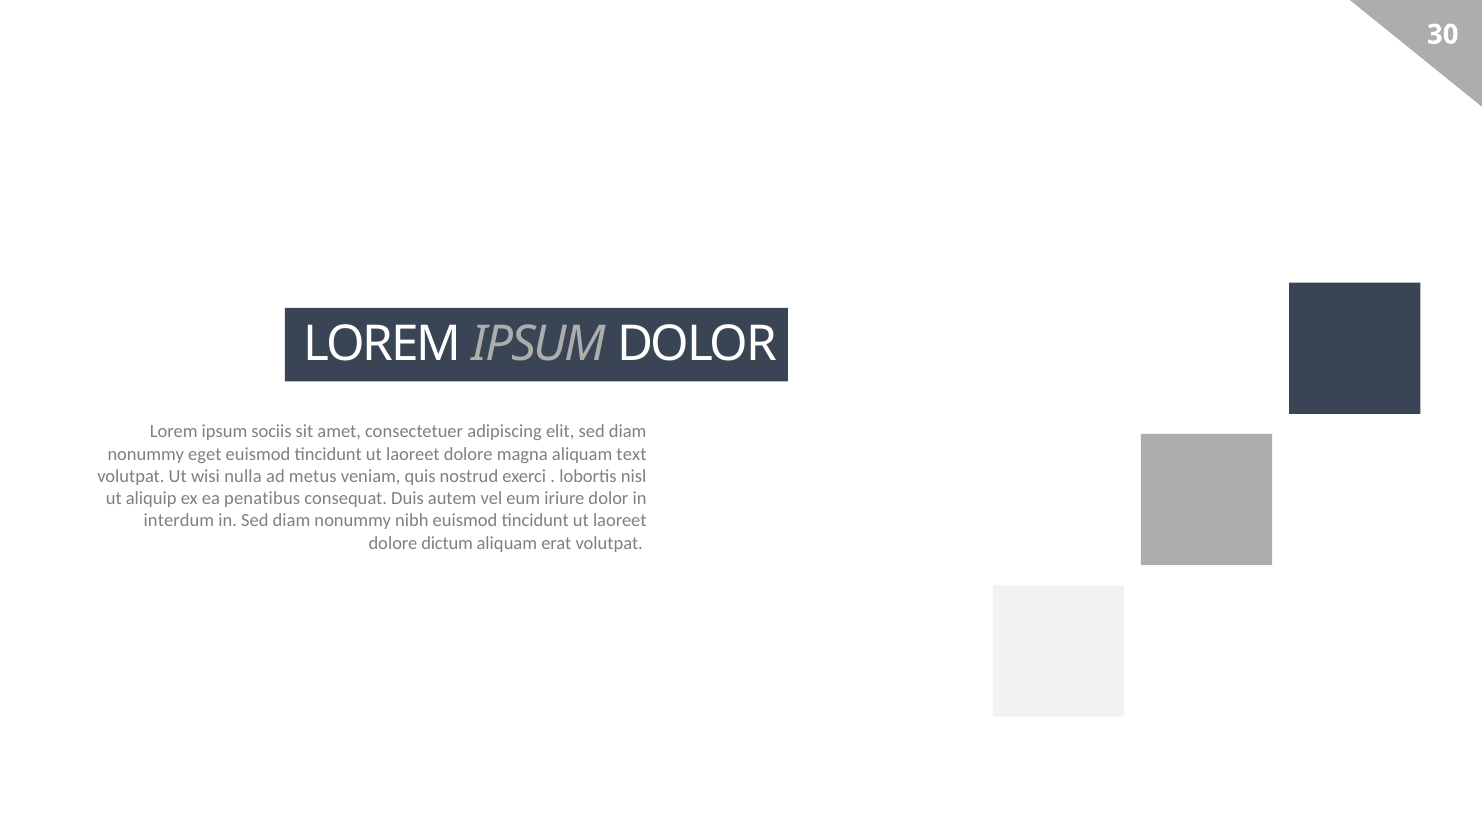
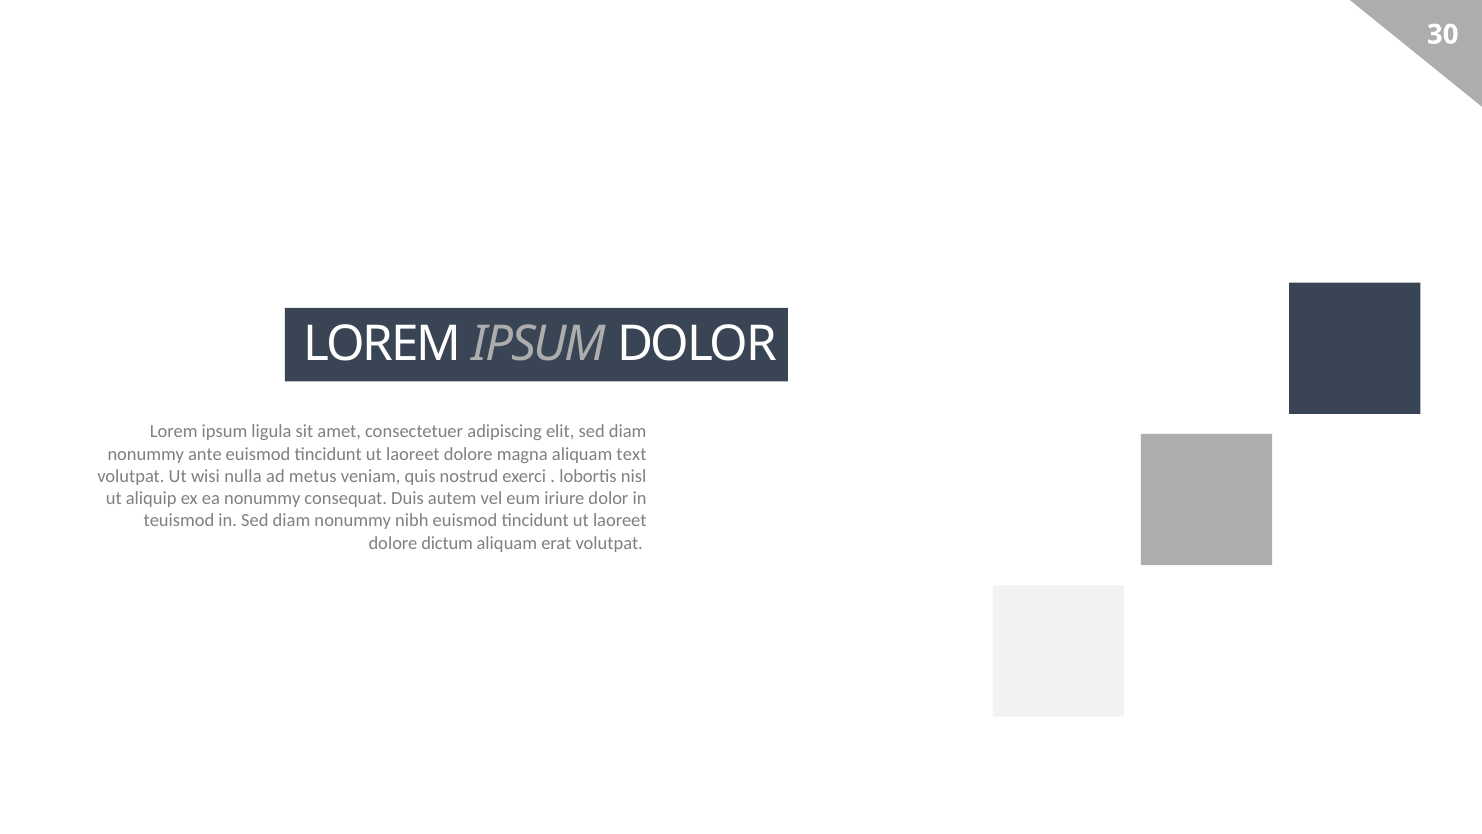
sociis: sociis -> ligula (271, 432)
eget: eget -> ante (205, 454)
ea penatibus: penatibus -> nonummy (262, 498)
interdum: interdum -> teuismod (179, 521)
